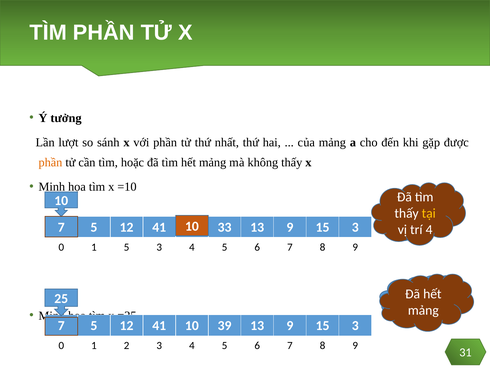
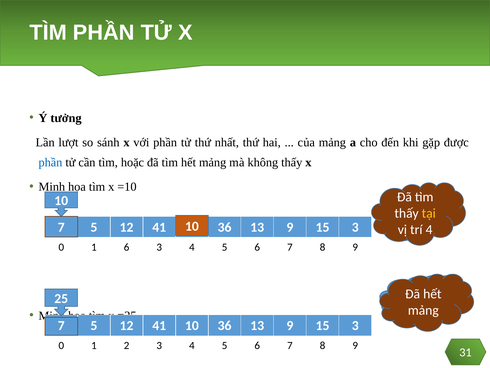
phần colour: orange -> blue (50, 162)
33: 33 -> 36 (225, 227)
1 5: 5 -> 6 (127, 247)
39: 39 -> 36 (225, 325)
